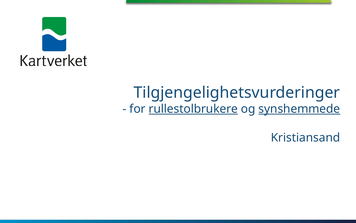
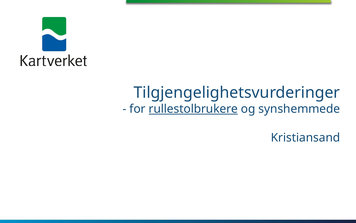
synshemmede underline: present -> none (299, 109)
